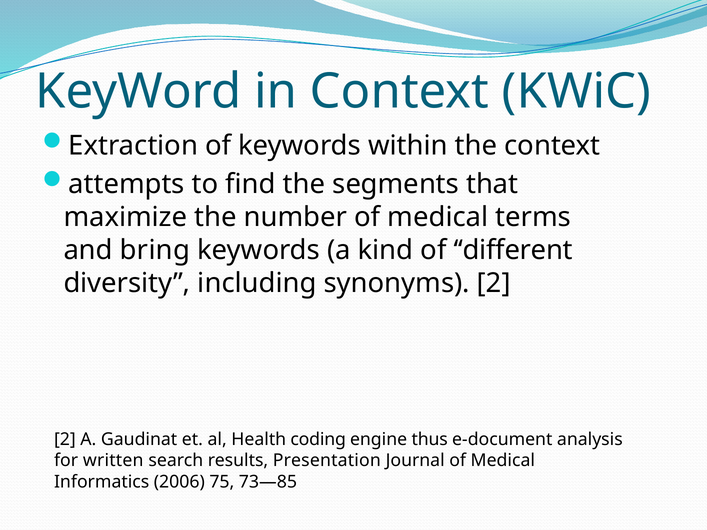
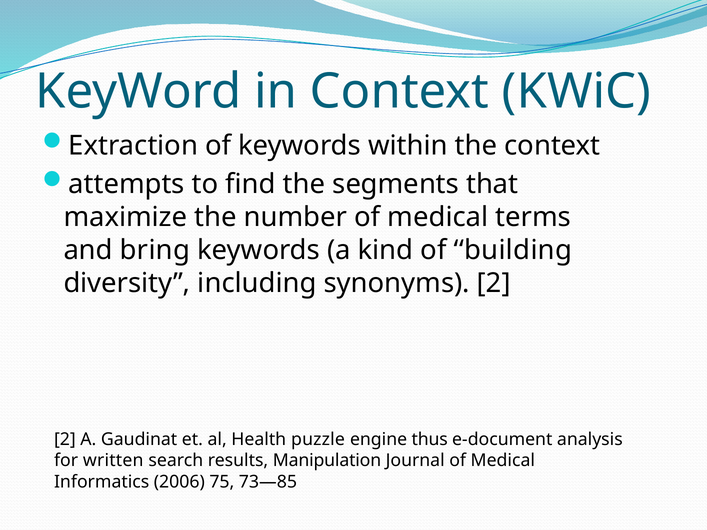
different: different -> building (513, 250)
coding: coding -> puzzle (318, 439)
Presentation: Presentation -> Manipulation (327, 461)
